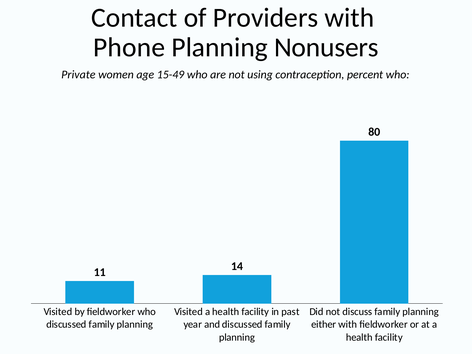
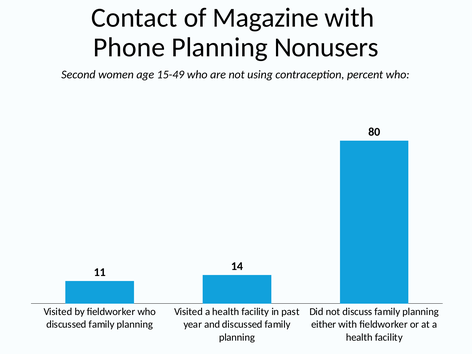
Providers: Providers -> Magazine (266, 18)
Private: Private -> Second (78, 74)
